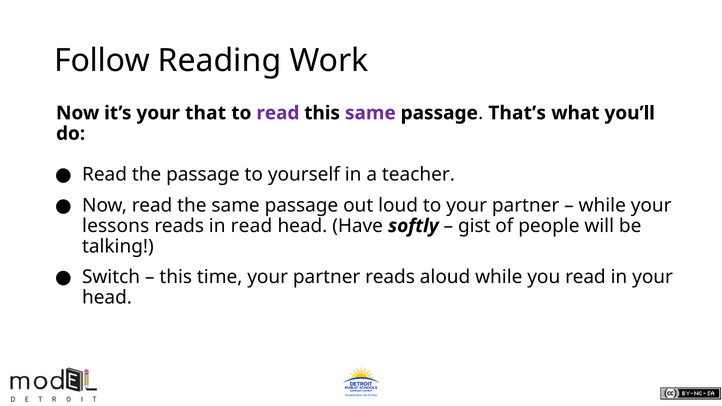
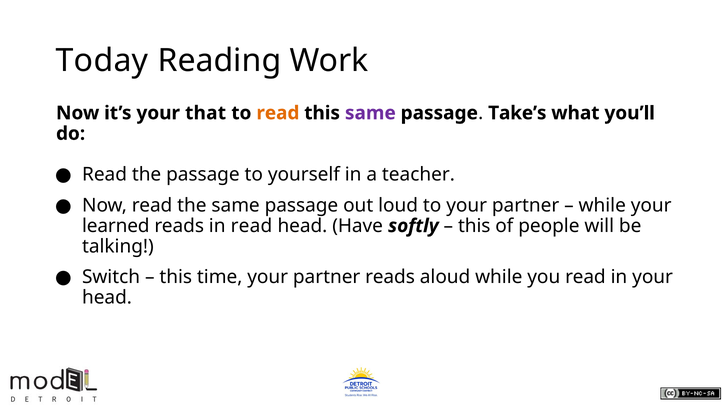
Follow: Follow -> Today (102, 61)
read colour: purple -> orange (278, 113)
That’s: That’s -> Take’s (517, 113)
lessons: lessons -> learned (116, 226)
gist: gist -> this (474, 226)
